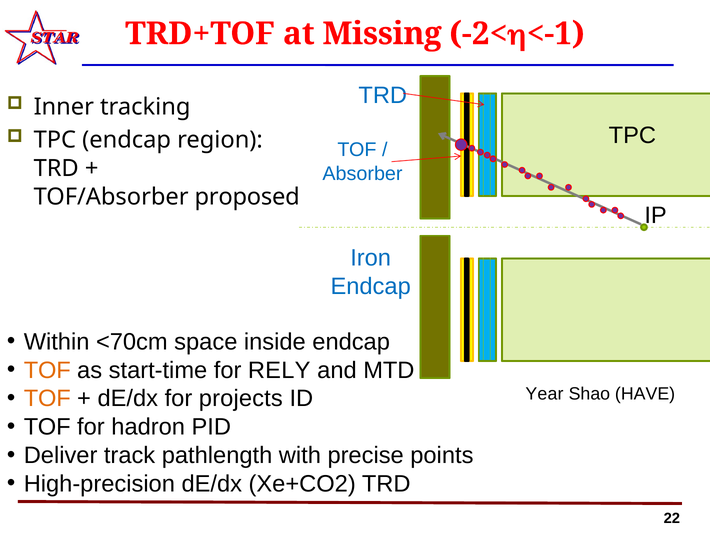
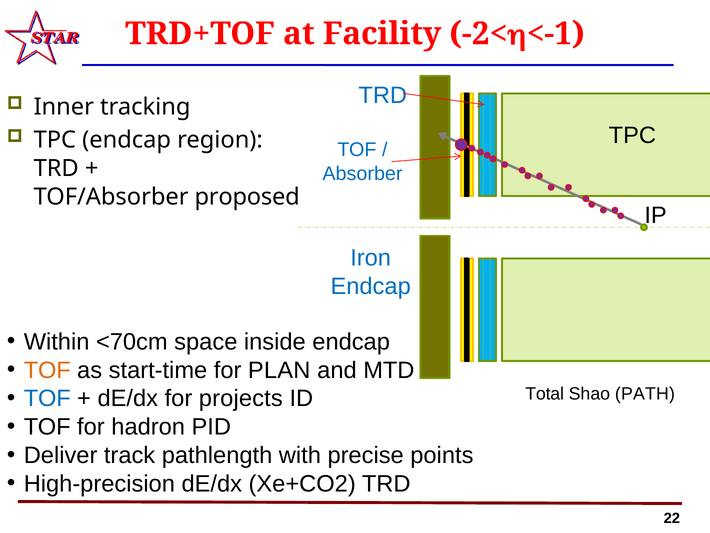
Missing: Missing -> Facility (382, 34)
RELY: RELY -> PLAN (279, 370)
Year: Year -> Total (545, 393)
HAVE: HAVE -> PATH (645, 393)
TOF colour: orange -> blue (47, 398)
